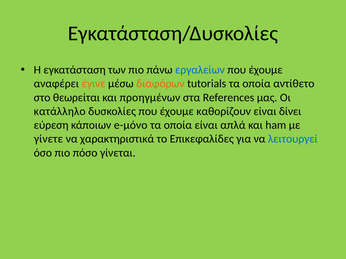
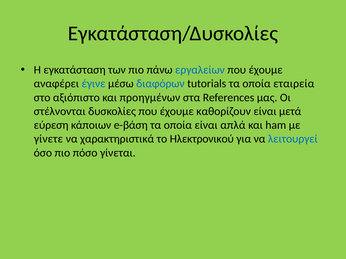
έγινε colour: orange -> blue (94, 84)
διαφόρων colour: orange -> blue (160, 84)
αντίθετο: αντίθετο -> εταιρεία (294, 84)
θεωρείται: θεωρείται -> αξιόπιστο (76, 98)
κατάλληλο: κατάλληλο -> στέλνονται (60, 112)
δίνει: δίνει -> μετά (290, 112)
e-μόνο: e-μόνο -> e-βάση (131, 125)
Επικεφαλίδες: Επικεφαλίδες -> Ηλεκτρονικού (202, 139)
